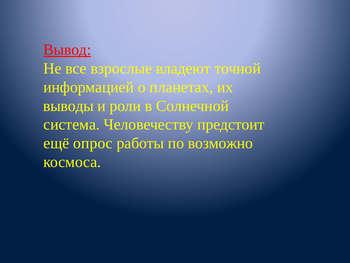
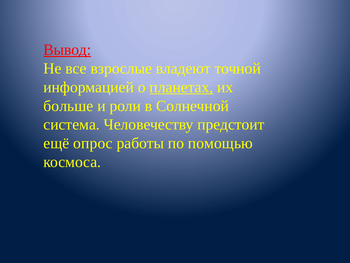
планетах underline: none -> present (181, 87)
выводы: выводы -> больше (68, 106)
возможно: возможно -> помощью (220, 143)
